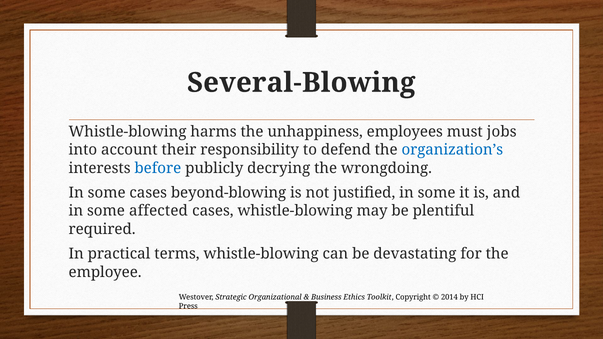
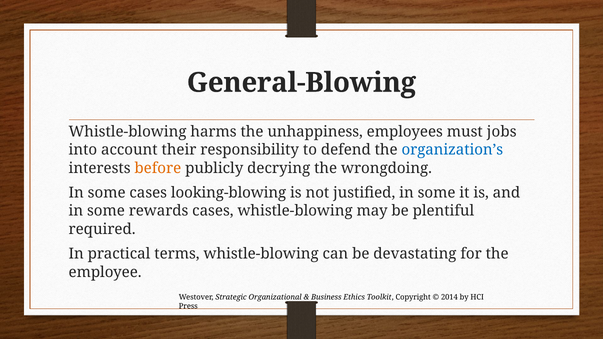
Several-Blowing: Several-Blowing -> General-Blowing (301, 83)
before colour: blue -> orange (158, 168)
beyond-blowing: beyond-blowing -> looking-blowing (229, 193)
affected: affected -> rewards (159, 211)
